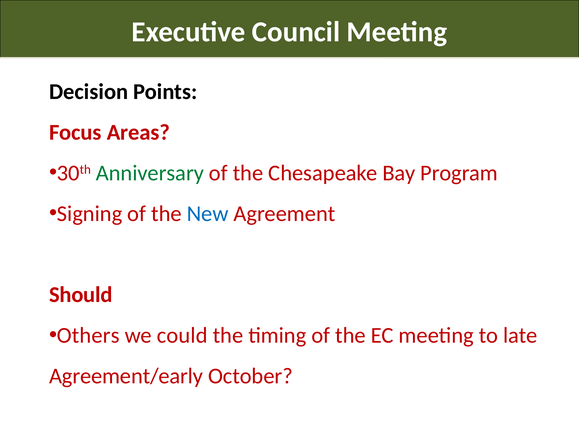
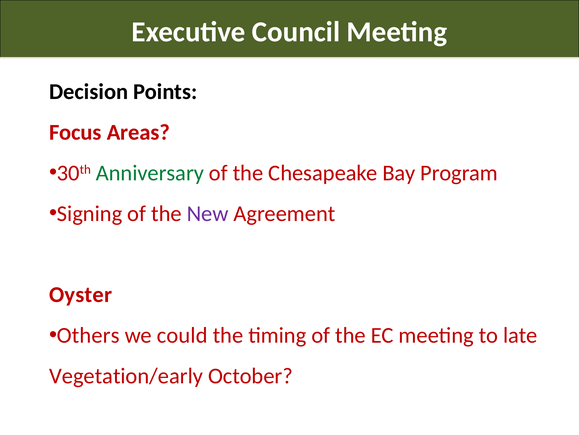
New colour: blue -> purple (208, 213)
Should: Should -> Oyster (81, 294)
Agreement/early: Agreement/early -> Vegetation/early (126, 375)
